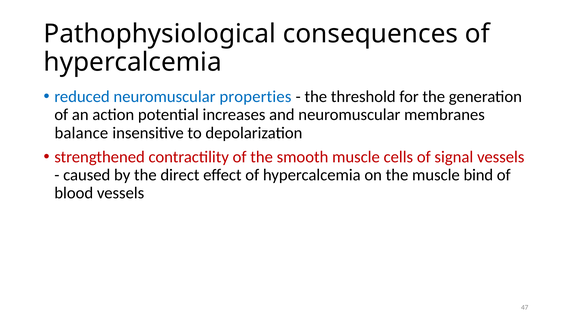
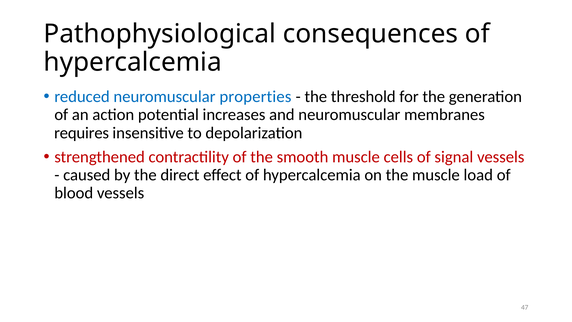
balance: balance -> requires (82, 133)
bind: bind -> load (478, 175)
